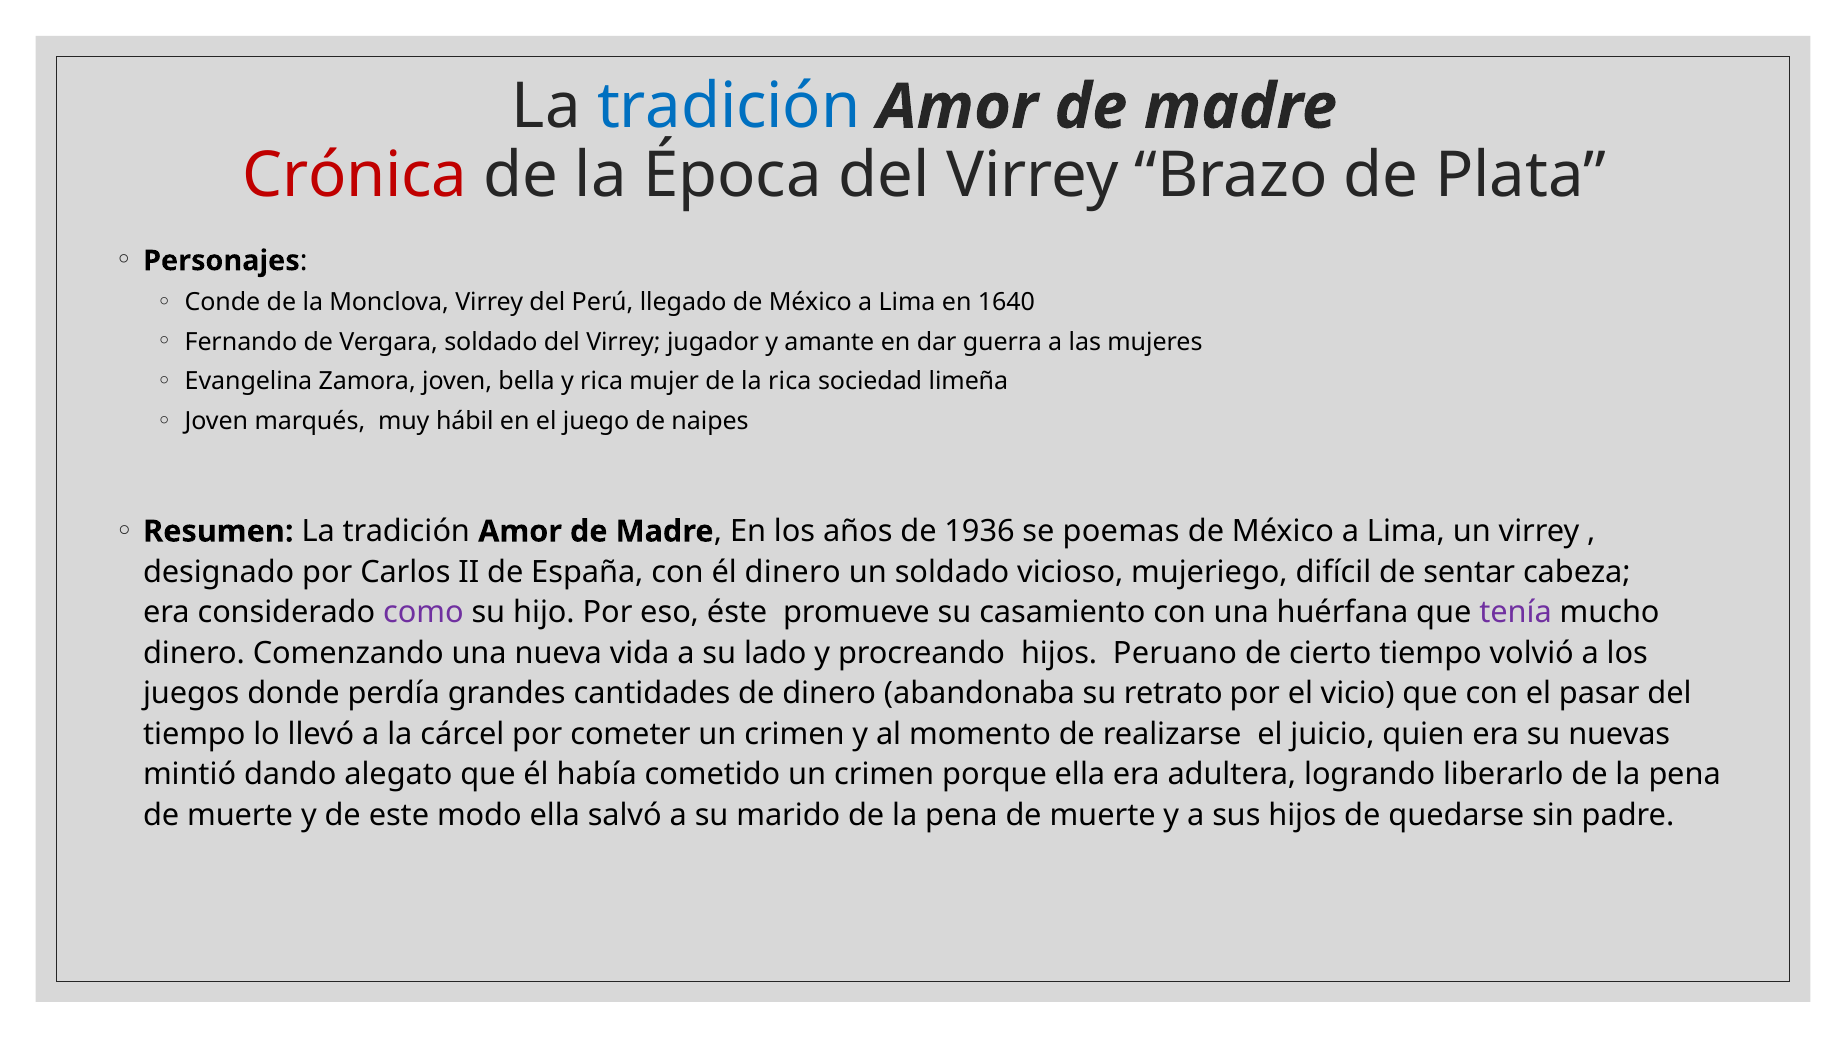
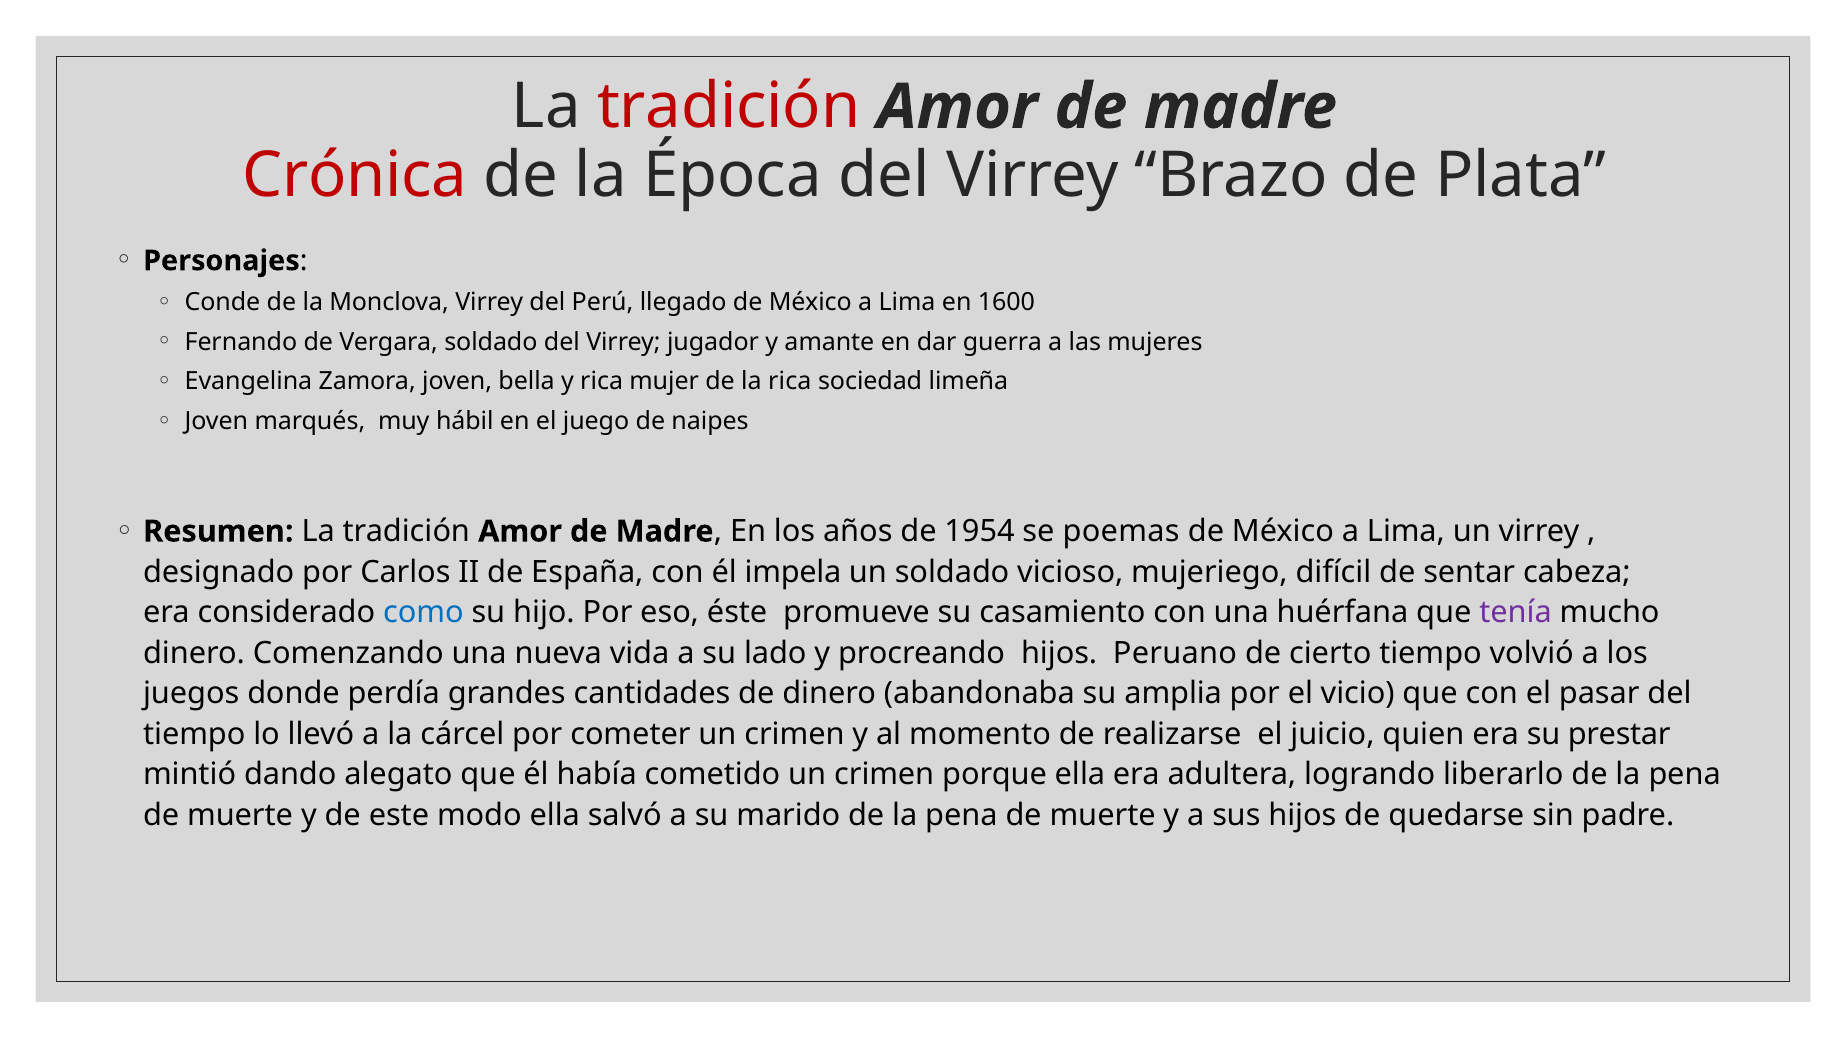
tradición colour: blue -> red (729, 107)
1640: 1640 -> 1600 (1006, 302)
1936: 1936 -> 1954 (980, 532)
él dinero: dinero -> impela (793, 572)
como colour: purple -> blue (423, 613)
retrato: retrato -> amplia (1173, 694)
nuevas: nuevas -> prestar (1619, 734)
